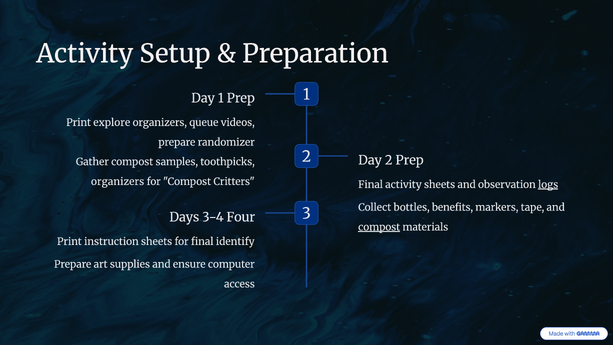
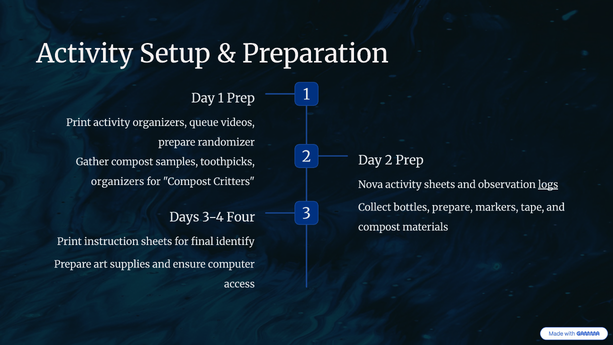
Print explore: explore -> activity (112, 123)
Final: Final -> Nova (371, 185)
bottles benefits: benefits -> prepare (452, 207)
compost underline: present -> none (379, 227)
